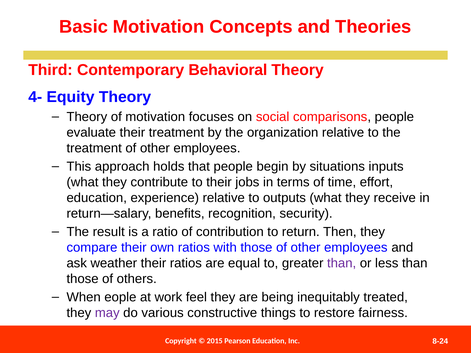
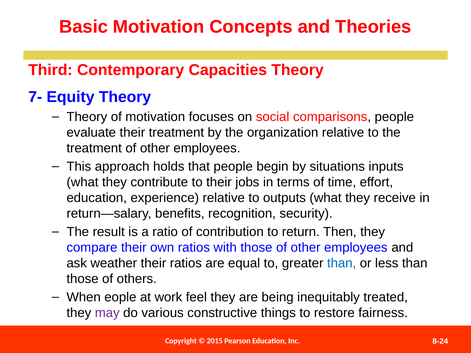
Behavioral: Behavioral -> Capacities (228, 70)
4-: 4- -> 7- (35, 97)
than colour: purple -> blue (342, 263)
